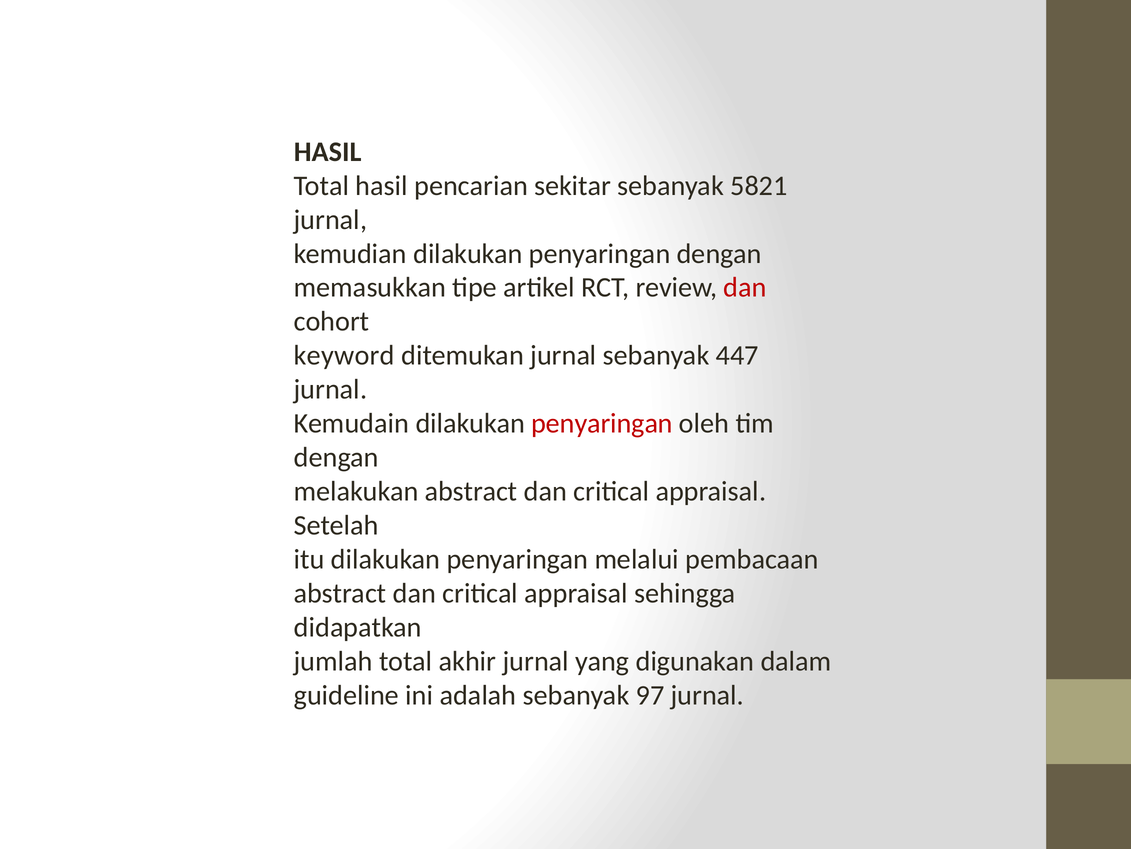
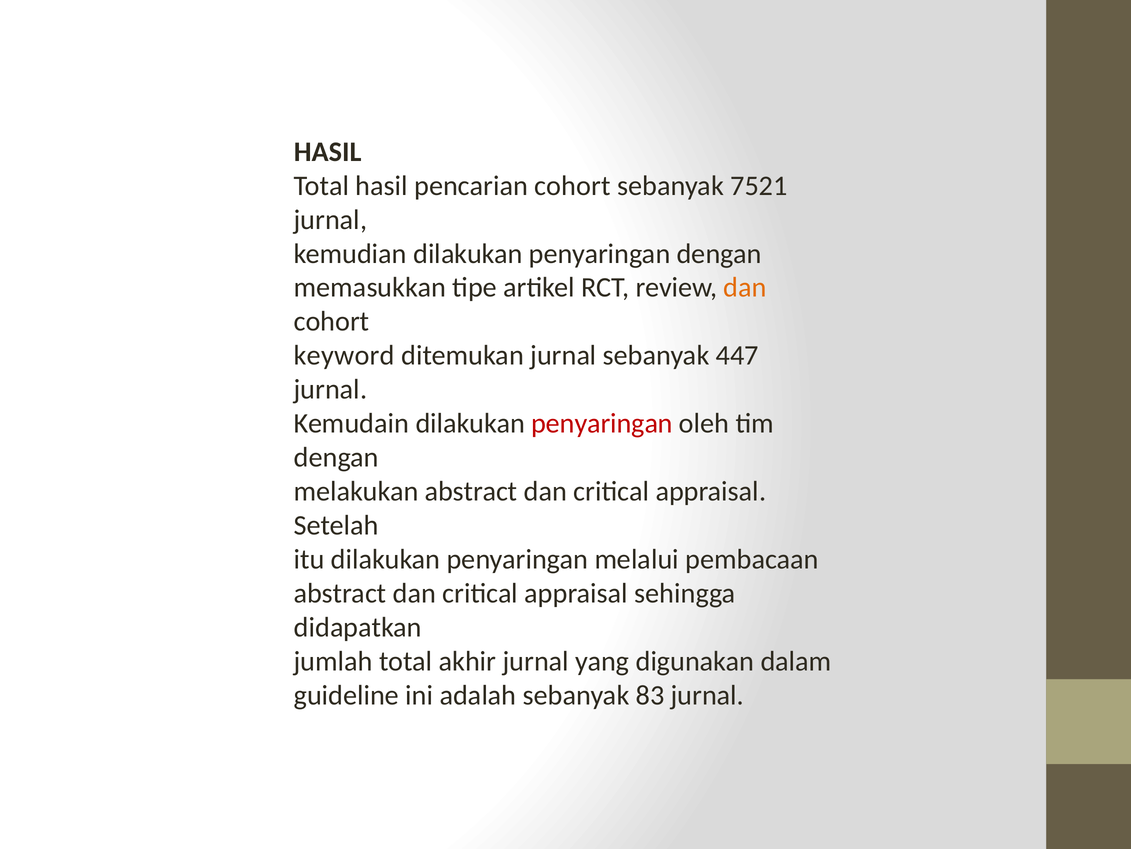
pencarian sekitar: sekitar -> cohort (573, 186)
5821: 5821 -> 7521 (759, 186)
dan colour: red -> orange (745, 287)
97: 97 -> 83 (650, 695)
